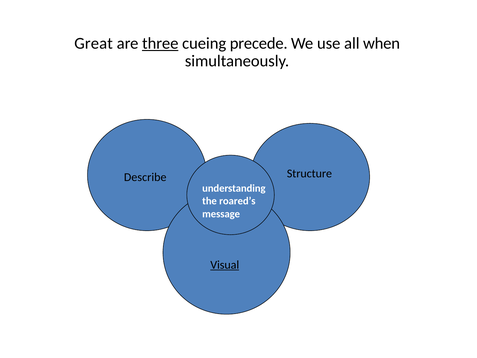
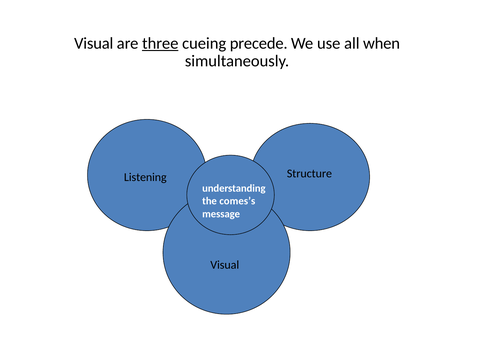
Great: Great -> Visual (94, 43)
Describe: Describe -> Listening (145, 177)
roared’s: roared’s -> comes’s (237, 201)
Visual underline: present -> none (225, 265)
